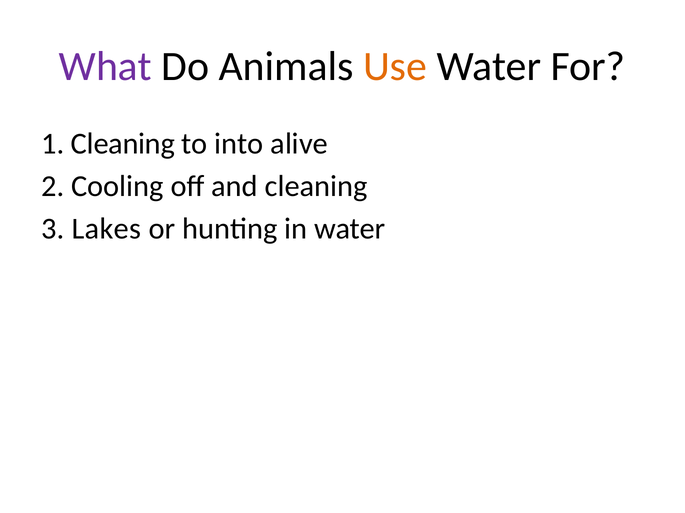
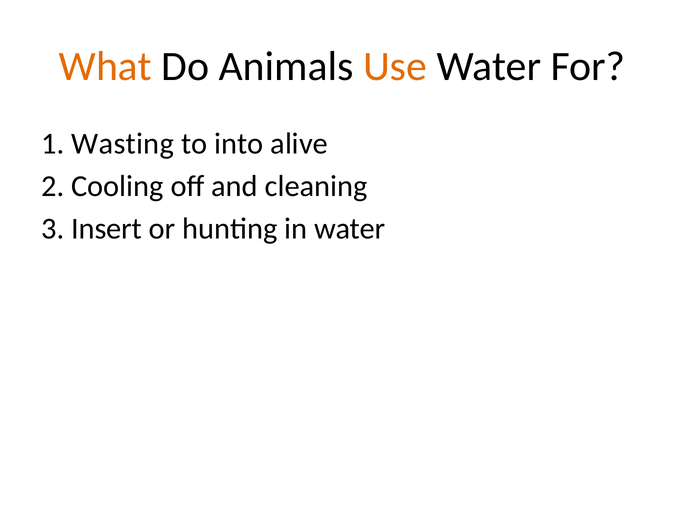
What colour: purple -> orange (105, 66)
1 Cleaning: Cleaning -> Wasting (123, 144)
Lakes: Lakes -> Insert (107, 229)
